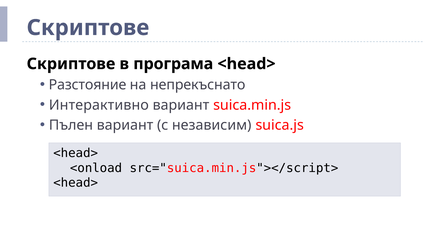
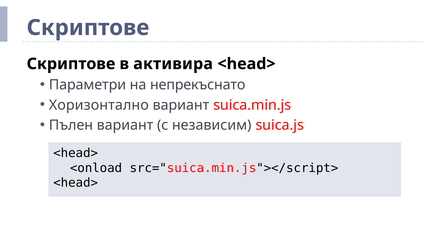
програма: програма -> активира (173, 64)
Разстояние: Разстояние -> Параметри (87, 85)
Интерактивно: Интерактивно -> Хоризонтално (99, 105)
